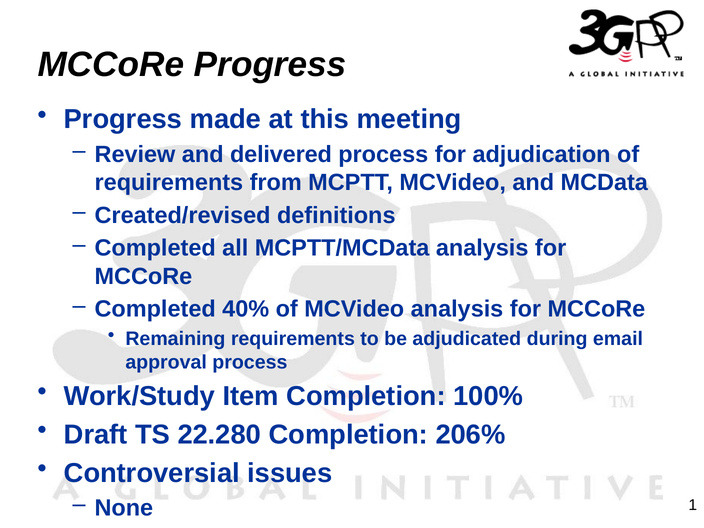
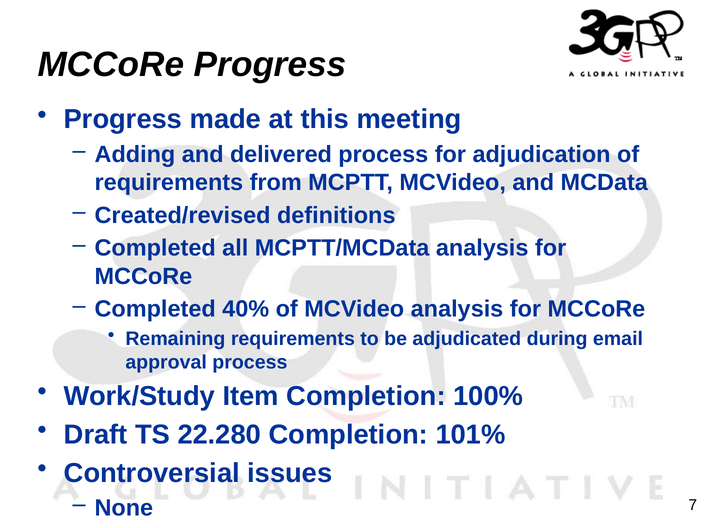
Review: Review -> Adding (135, 154)
206%: 206% -> 101% (471, 435)
1: 1 -> 7 (693, 505)
